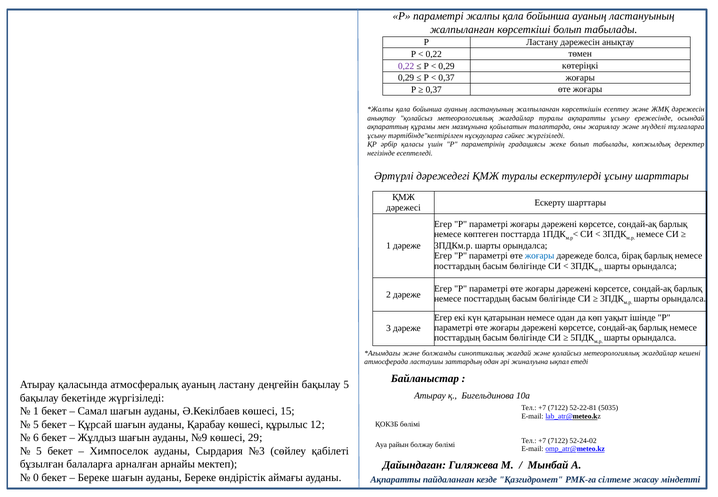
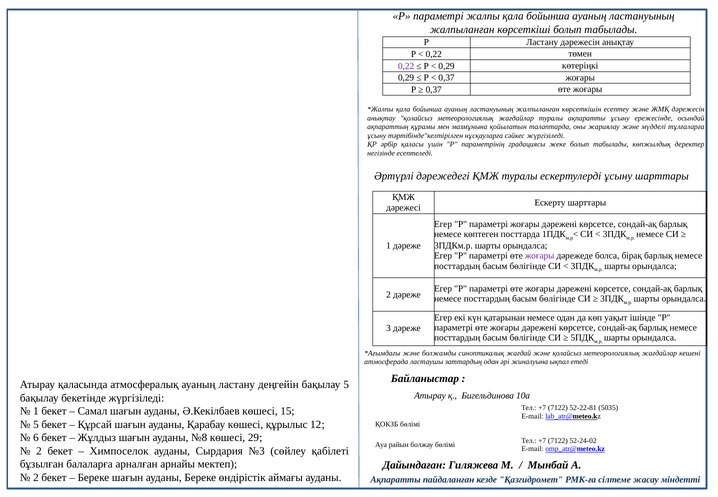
жоғары colour: blue -> purple (540, 256)
№9: №9 -> №8 (199, 438)
5: 5 -> 2 (39, 451)
0: 0 -> 2 (36, 478)
